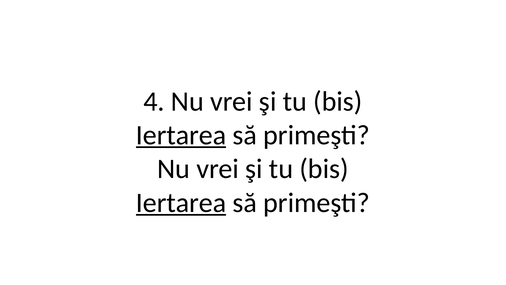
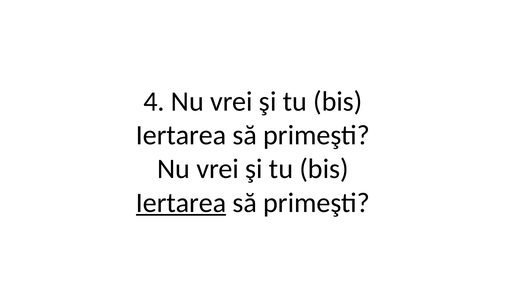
Iertarea underline: present -> none (181, 135)
